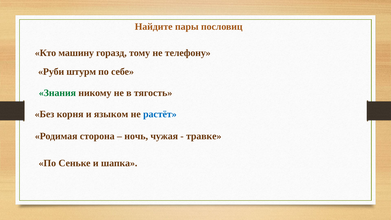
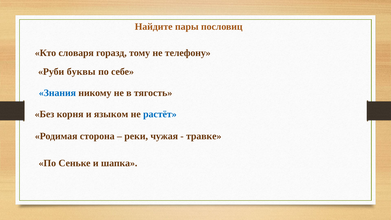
машину: машину -> словаря (76, 53)
штурм: штурм -> буквы (81, 72)
Знания colour: green -> blue (57, 93)
ночь: ночь -> реки (136, 136)
